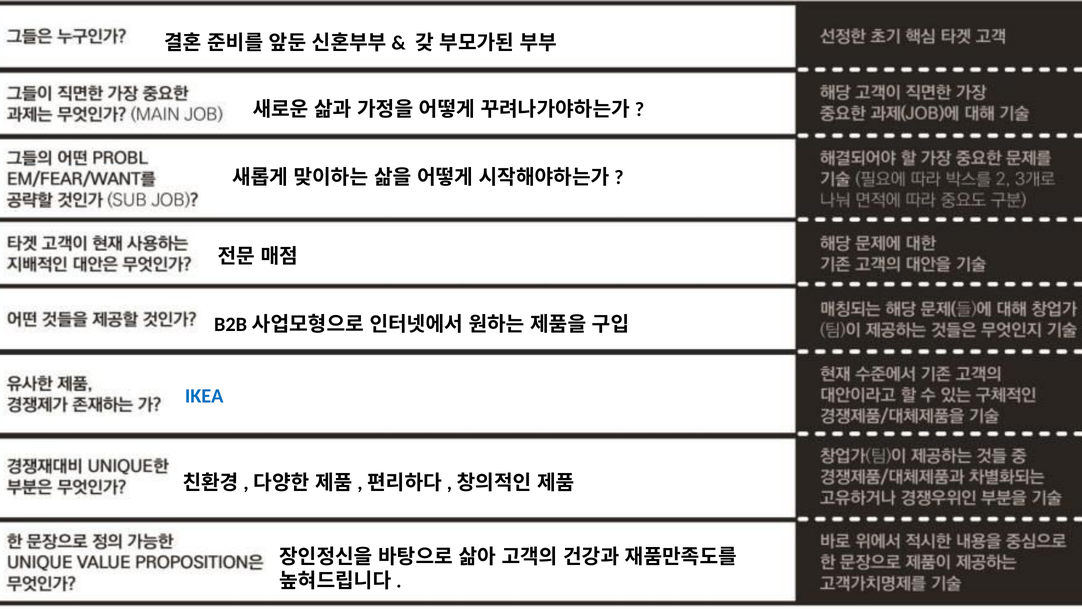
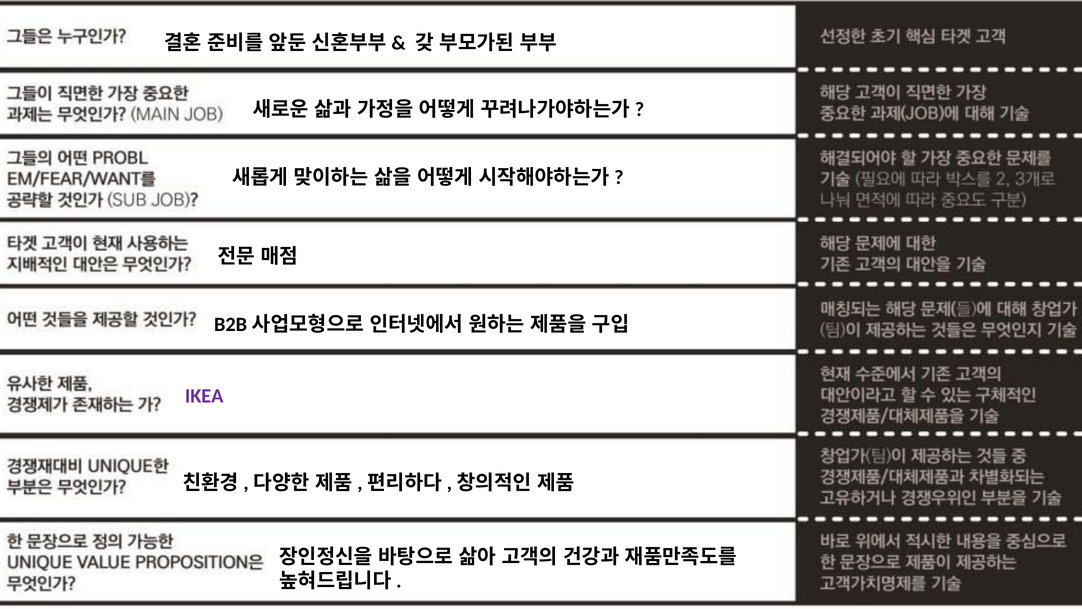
IKEA colour: blue -> purple (204, 396)
